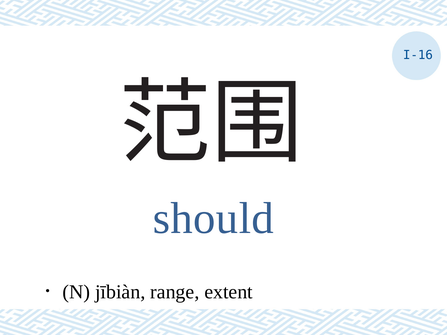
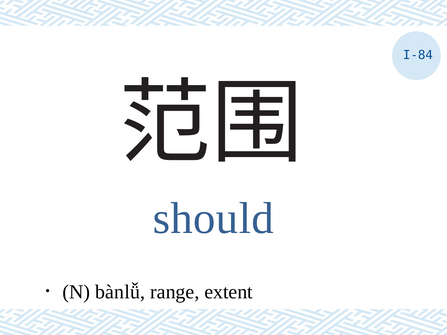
I-16: I-16 -> I-84 (418, 55)
jībiàn: jībiàn -> bànlǚ (120, 292)
